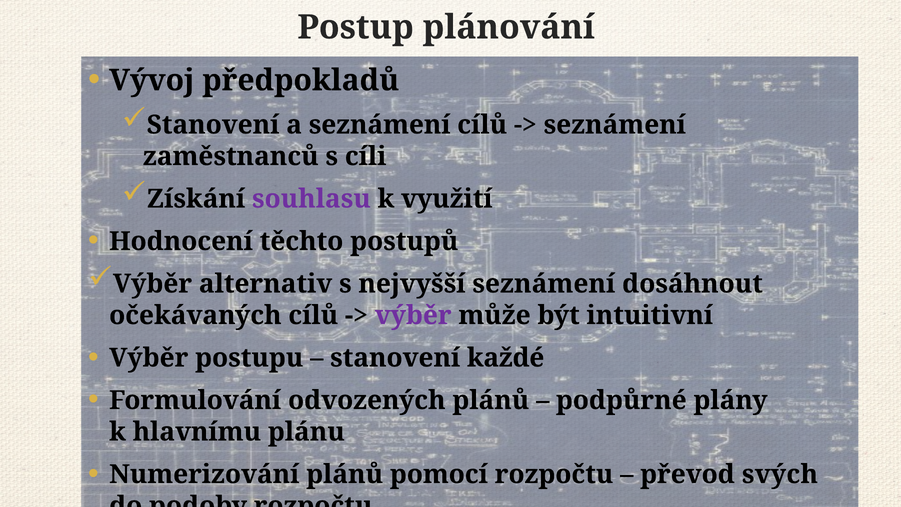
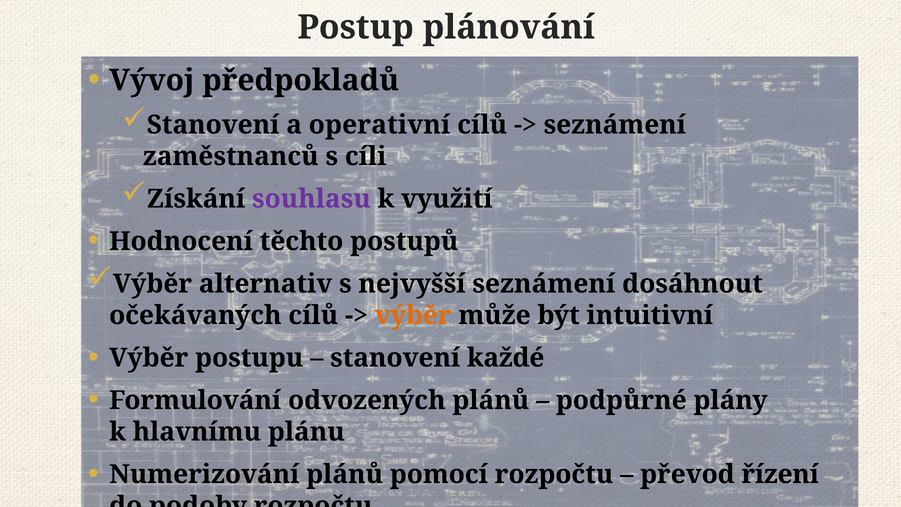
a seznámení: seznámení -> operativní (380, 125)
výběr colour: purple -> orange (413, 315)
svých: svých -> řízení (780, 474)
